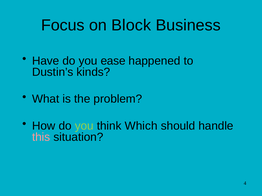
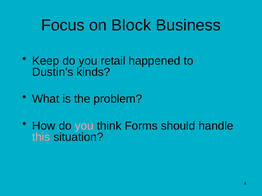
Have: Have -> Keep (46, 61)
ease: ease -> retail (113, 61)
you colour: light green -> pink (84, 126)
Which: Which -> Forms (141, 126)
